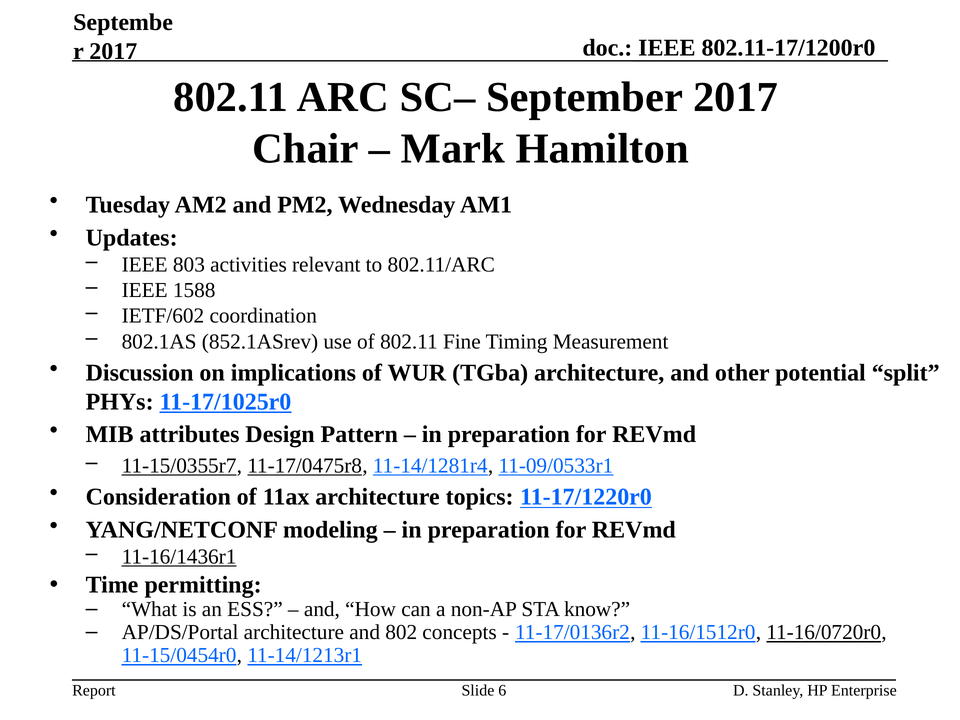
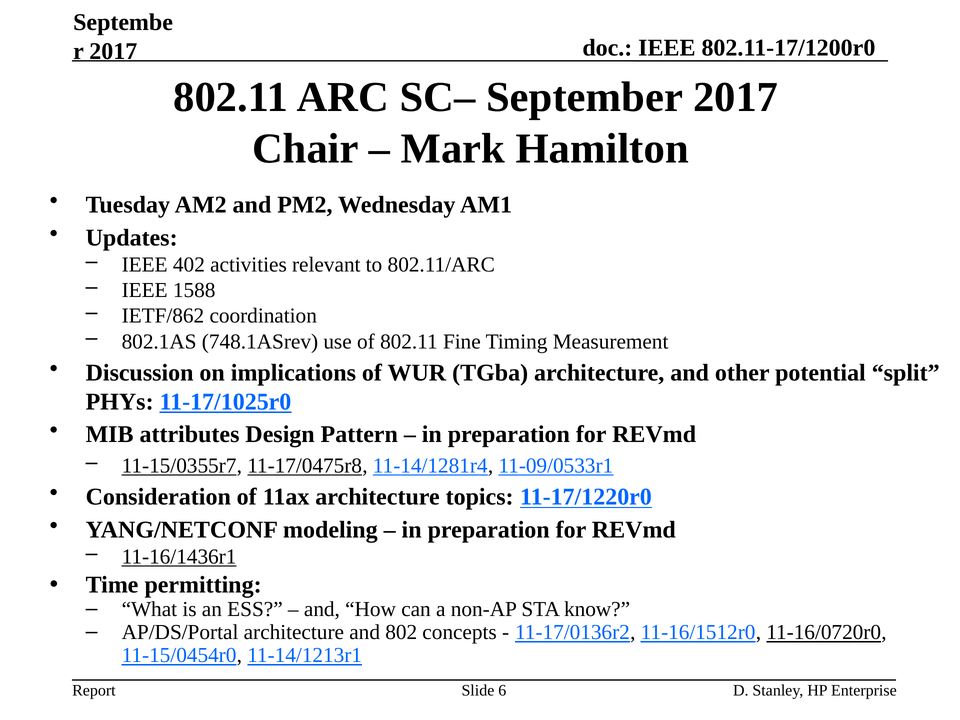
803: 803 -> 402 (189, 265)
IETF/602: IETF/602 -> IETF/862 (163, 316)
852.1ASrev: 852.1ASrev -> 748.1ASrev (260, 341)
